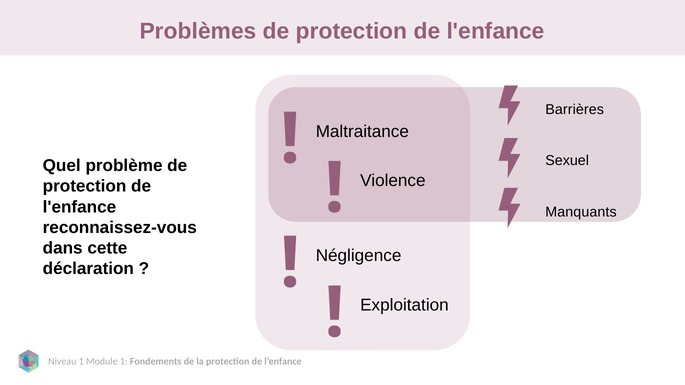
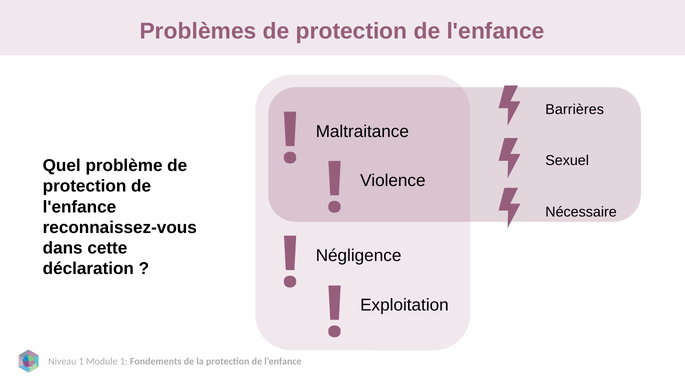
Manquants: Manquants -> Nécessaire (581, 212)
